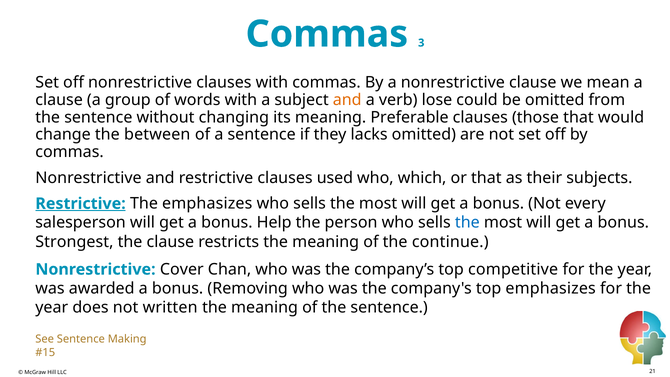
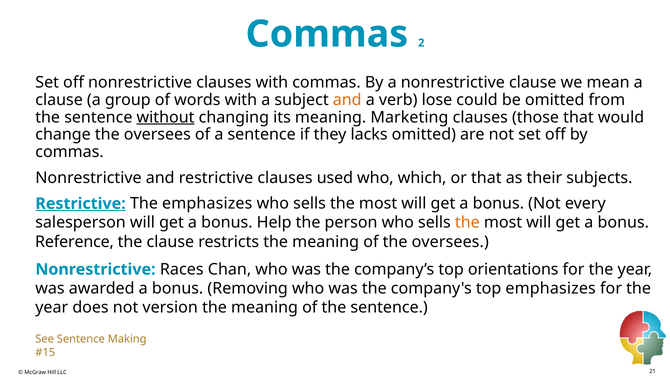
3: 3 -> 2 (421, 43)
without underline: none -> present (166, 117)
Preferable: Preferable -> Marketing (409, 117)
change the between: between -> oversees (157, 135)
the colour: blue -> orange (467, 223)
Strongest: Strongest -> Reference (75, 242)
of the continue: continue -> oversees (450, 242)
Cover: Cover -> Races (182, 269)
competitive: competitive -> orientations (513, 269)
written: written -> version (170, 307)
